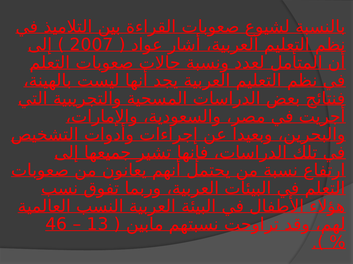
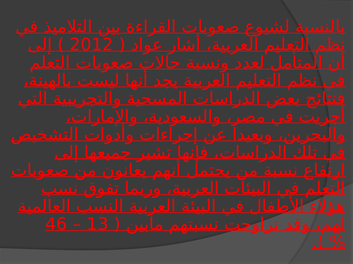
2007: 2007 -> 2012 (92, 45)
